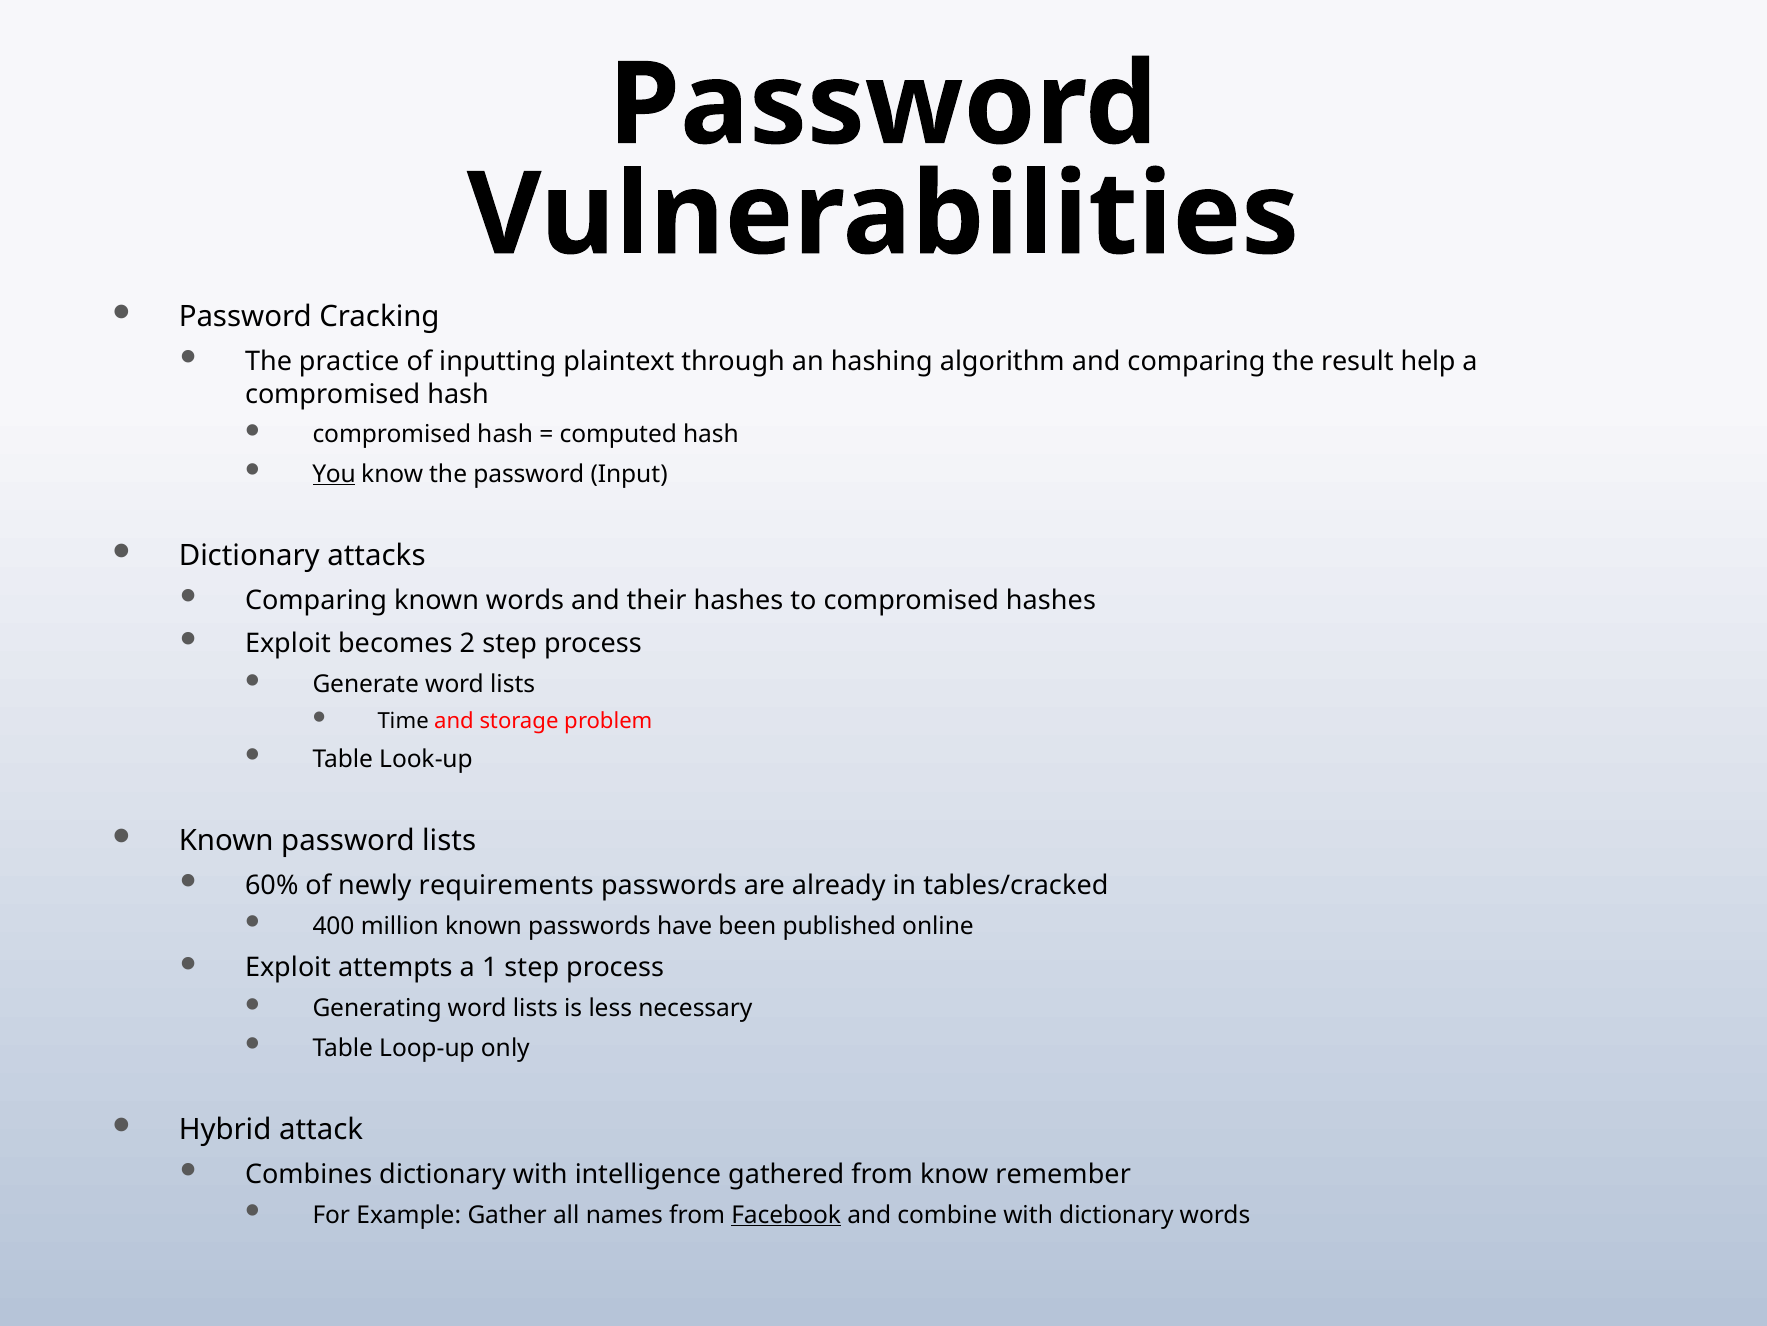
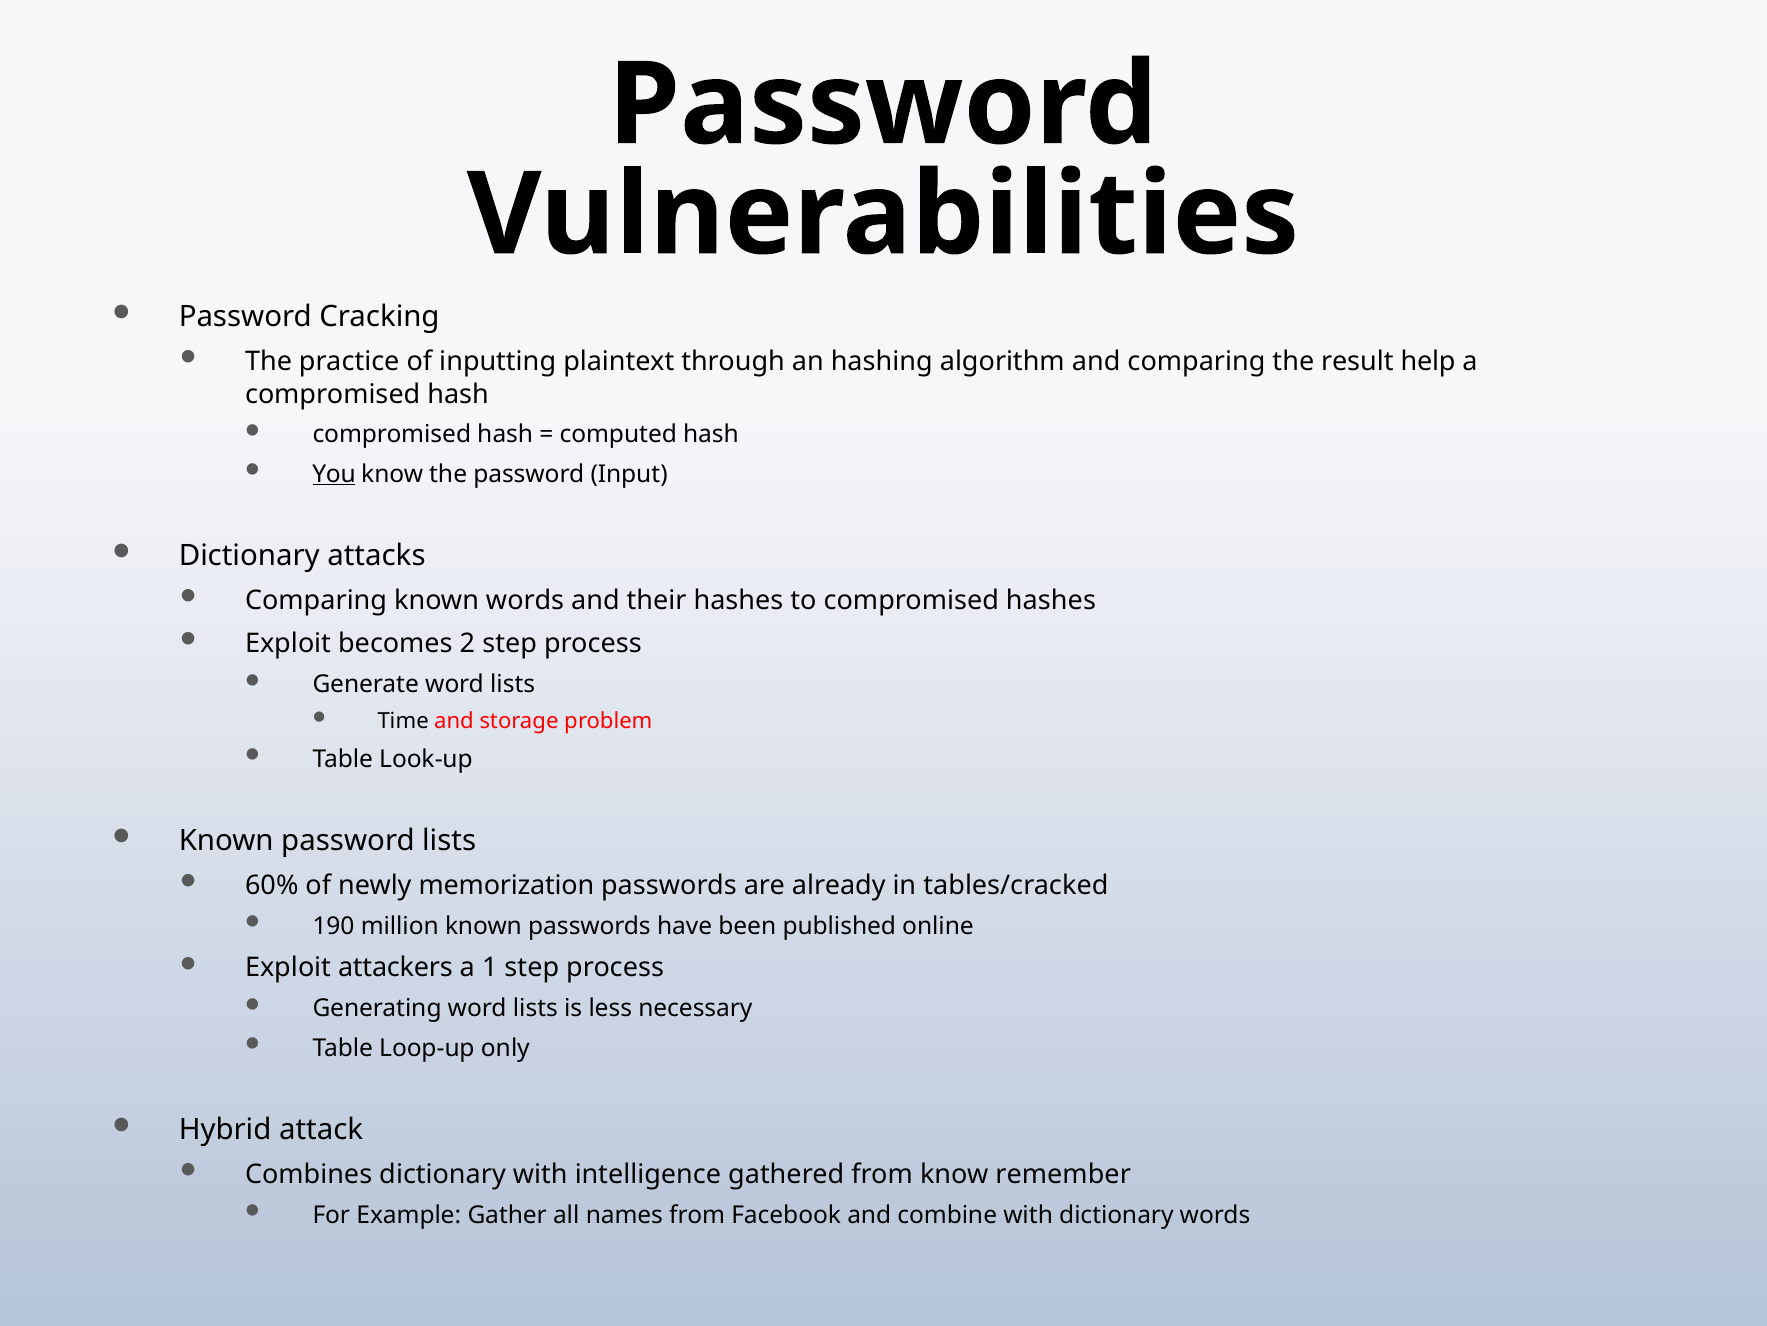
requirements: requirements -> memorization (506, 885)
400: 400 -> 190 (334, 926)
attempts: attempts -> attackers (395, 968)
Facebook underline: present -> none (786, 1214)
